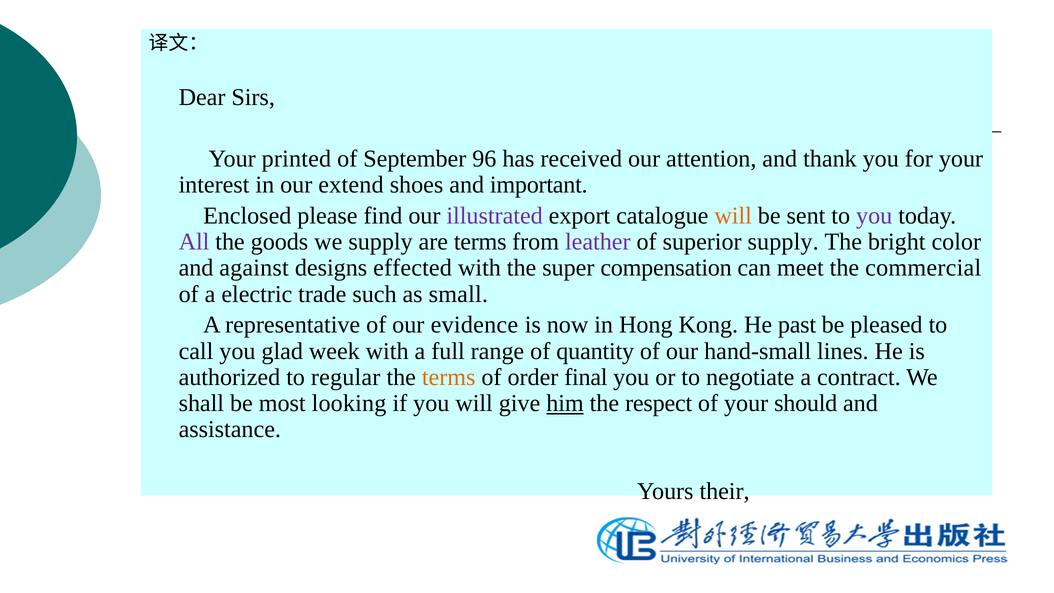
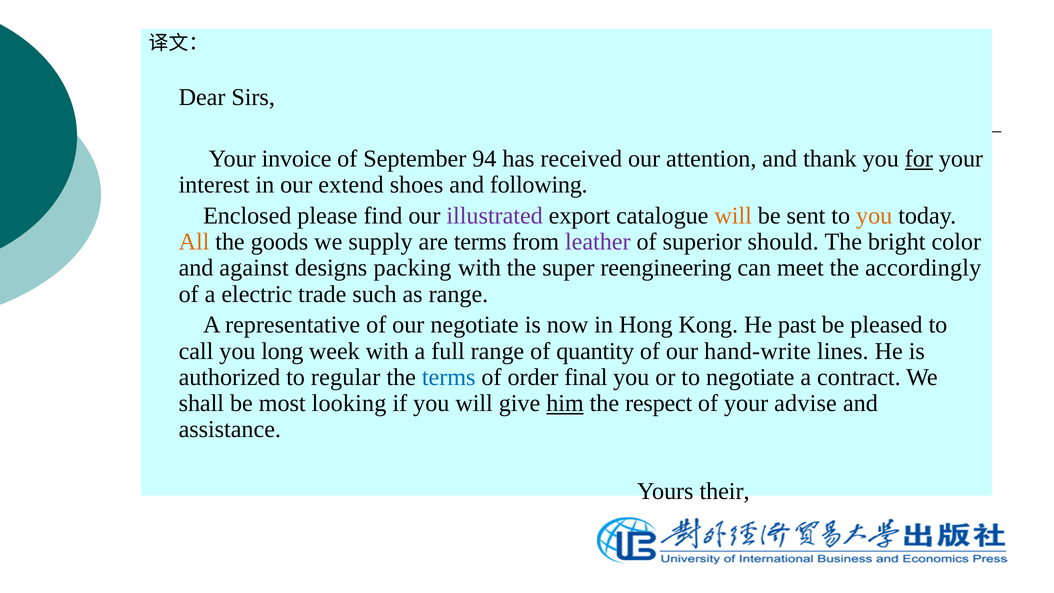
printed: printed -> invoice (297, 159)
96: 96 -> 94 (484, 159)
for underline: none -> present (919, 159)
important: important -> following (539, 185)
you colour: purple -> orange (874, 216)
All colour: purple -> orange (194, 242)
superior supply: supply -> should (783, 242)
effected: effected -> packing (413, 268)
compensation: compensation -> reengineering (666, 268)
commercial: commercial -> accordingly (923, 268)
as small: small -> range (458, 294)
our evidence: evidence -> negotiate (475, 325)
glad: glad -> long (282, 351)
hand-small: hand-small -> hand-write (758, 351)
terms colour: orange -> blue (449, 377)
should: should -> advise (806, 403)
